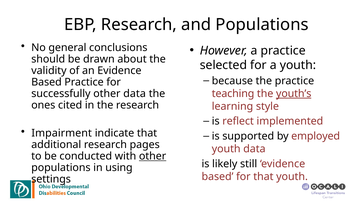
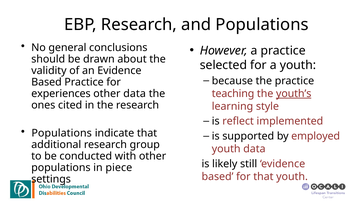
successfully: successfully -> experiences (61, 94)
Impairment: Impairment -> Populations (62, 133)
pages: pages -> group (145, 145)
other underline: present -> none (153, 156)
using: using -> piece (119, 167)
